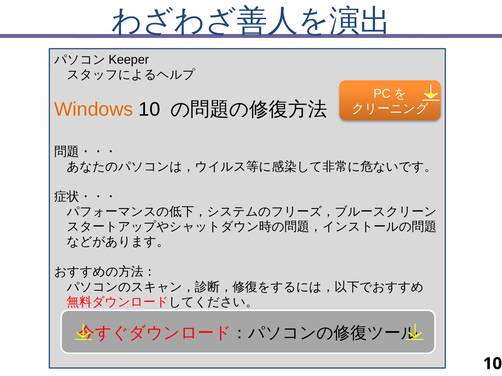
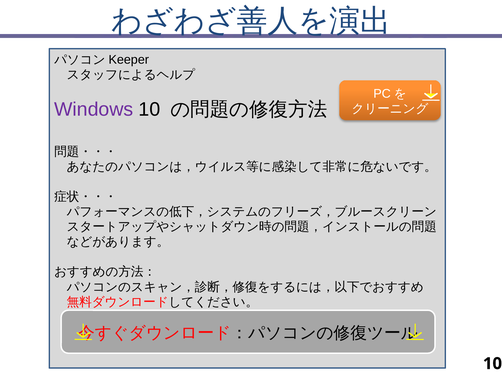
Windows colour: orange -> purple (94, 110)
